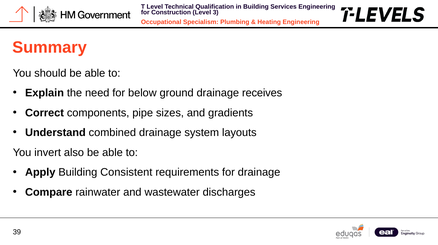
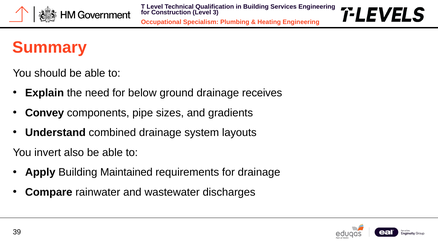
Correct: Correct -> Convey (45, 113)
Consistent: Consistent -> Maintained (126, 172)
